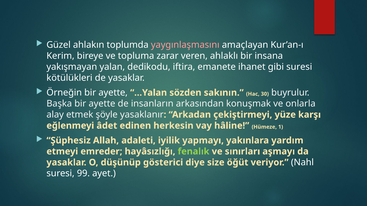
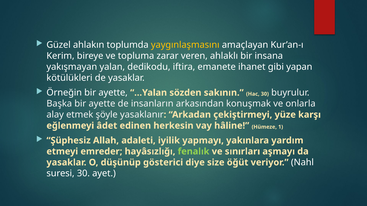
yaygınlaşmasını colour: pink -> yellow (185, 45)
gibi suresi: suresi -> yapan (299, 67)
suresi 99: 99 -> 30 (83, 174)
